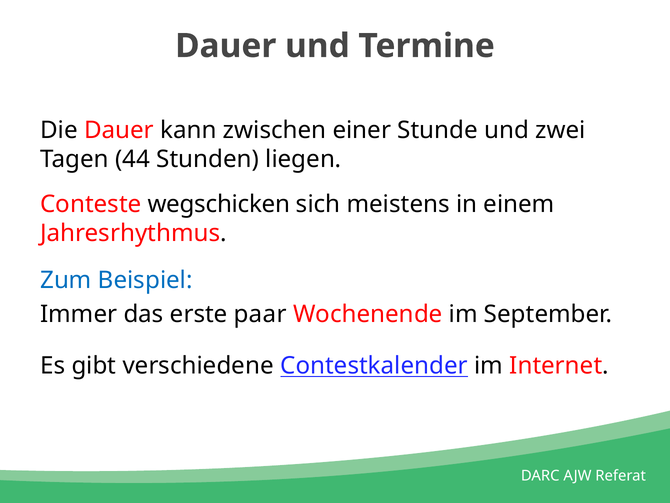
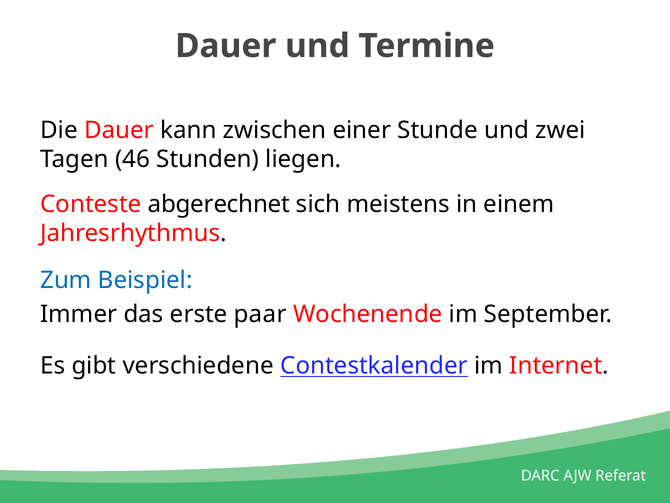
44: 44 -> 46 (133, 159)
wegschicken: wegschicken -> abgerechnet (219, 204)
